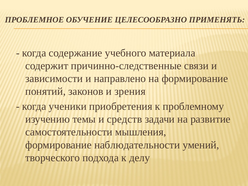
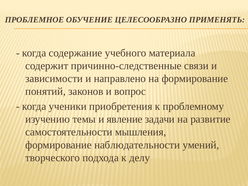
зрения: зрения -> вопрос (130, 91)
средств: средств -> явление (125, 119)
